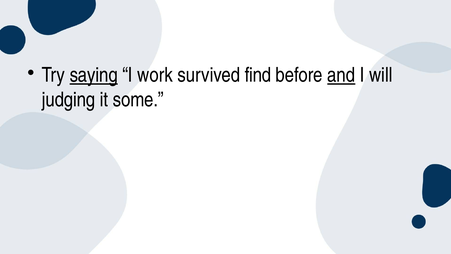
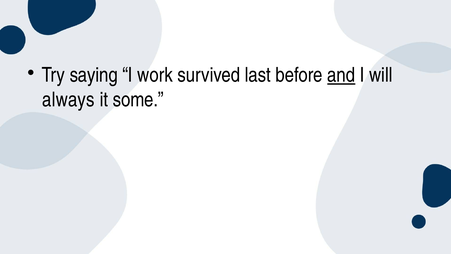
saying underline: present -> none (94, 75)
find: find -> last (258, 75)
judging: judging -> always (68, 100)
